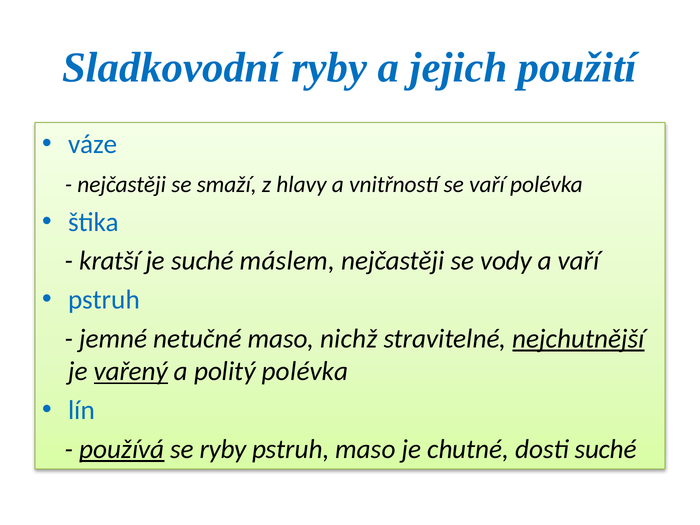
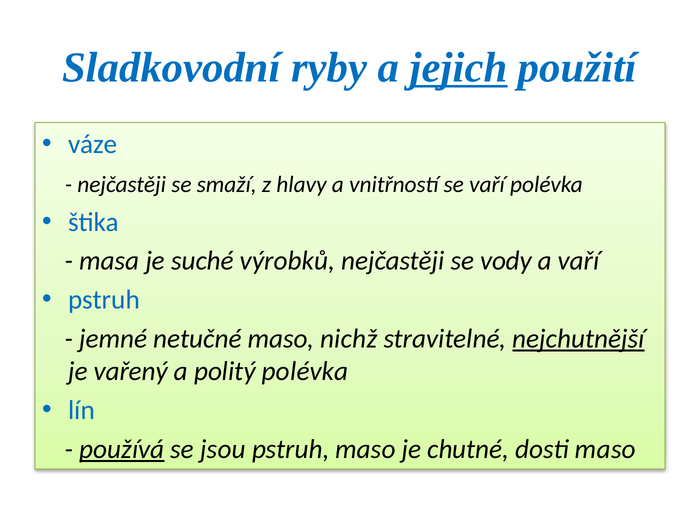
jejich underline: none -> present (459, 68)
kratší: kratší -> masa (109, 261)
máslem: máslem -> výrobků (287, 261)
vařený underline: present -> none (131, 371)
se ryby: ryby -> jsou (223, 449)
dosti suché: suché -> maso (605, 449)
